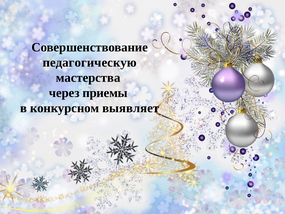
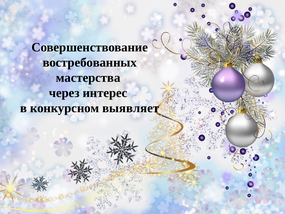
педагогическую: педагогическую -> востребованных (90, 62)
приемы: приемы -> интерес (105, 93)
